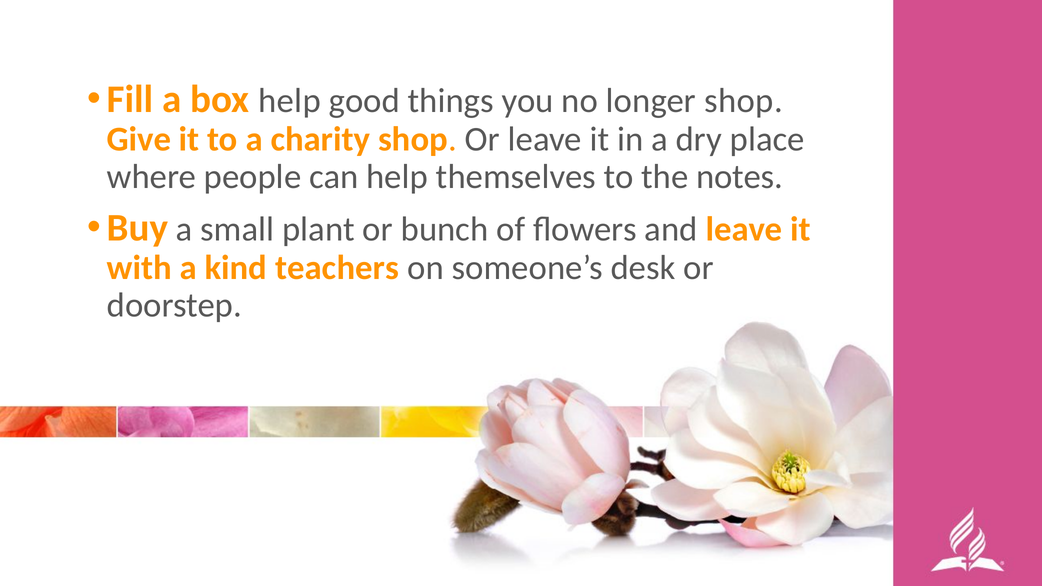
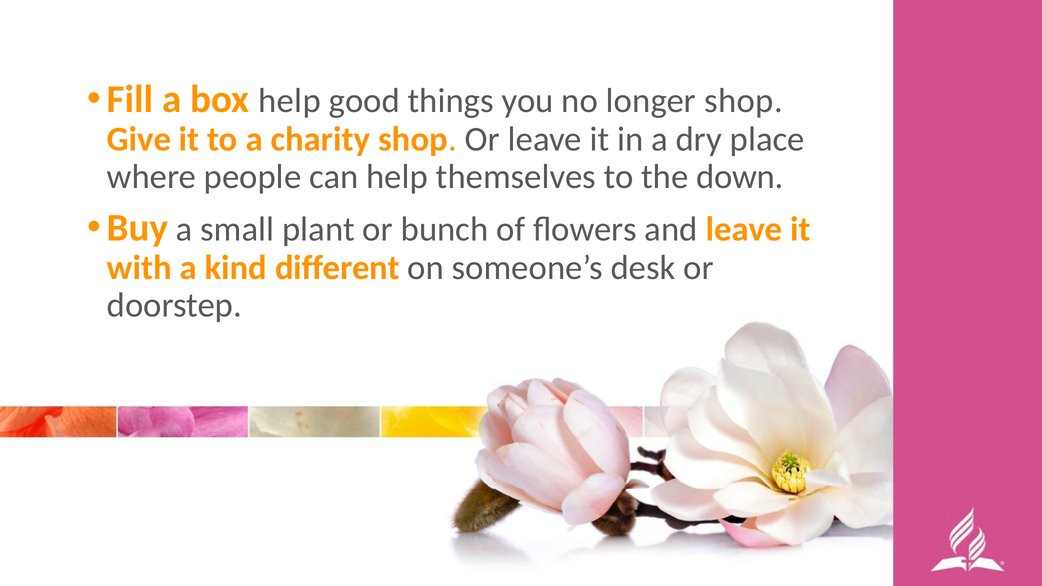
notes: notes -> down (740, 177)
teachers: teachers -> different (337, 268)
